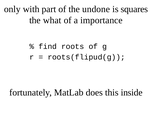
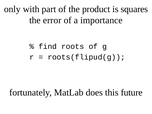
undone: undone -> product (96, 9)
what: what -> error (52, 20)
inside: inside -> future (132, 92)
